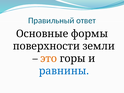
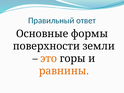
равнины colour: blue -> orange (64, 71)
